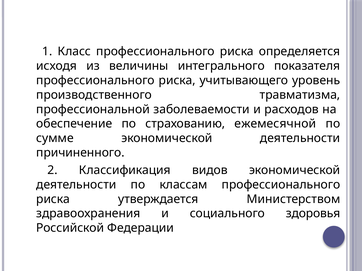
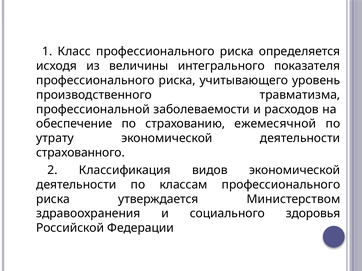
сумме: сумме -> утрату (55, 138)
причиненного: причиненного -> страхованного (80, 153)
